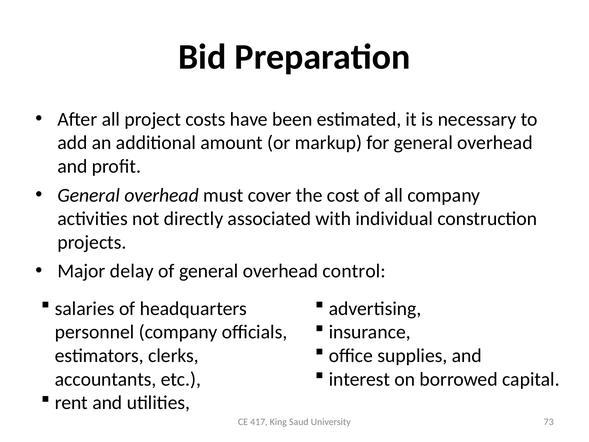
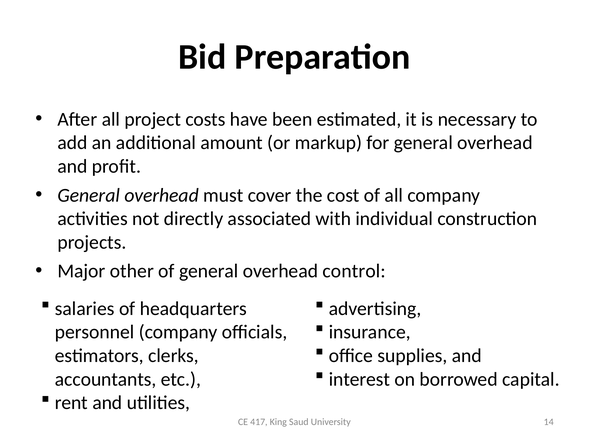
delay: delay -> other (132, 271)
73: 73 -> 14 (549, 422)
